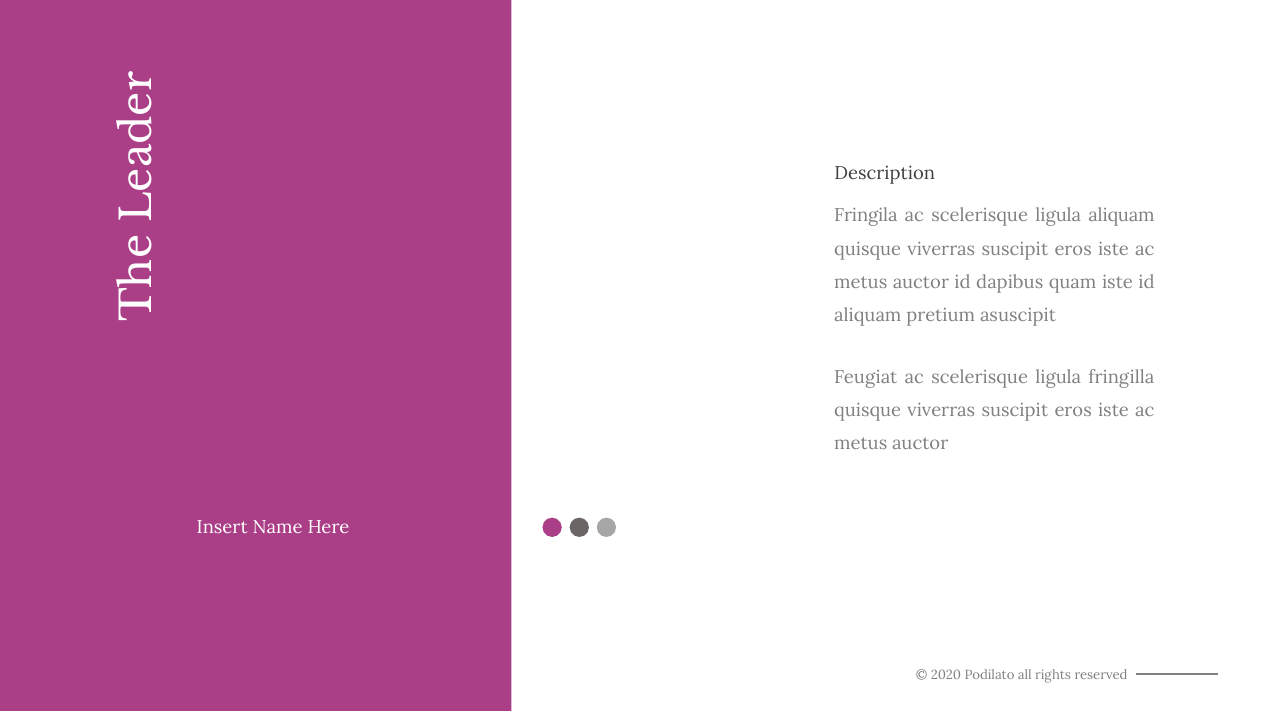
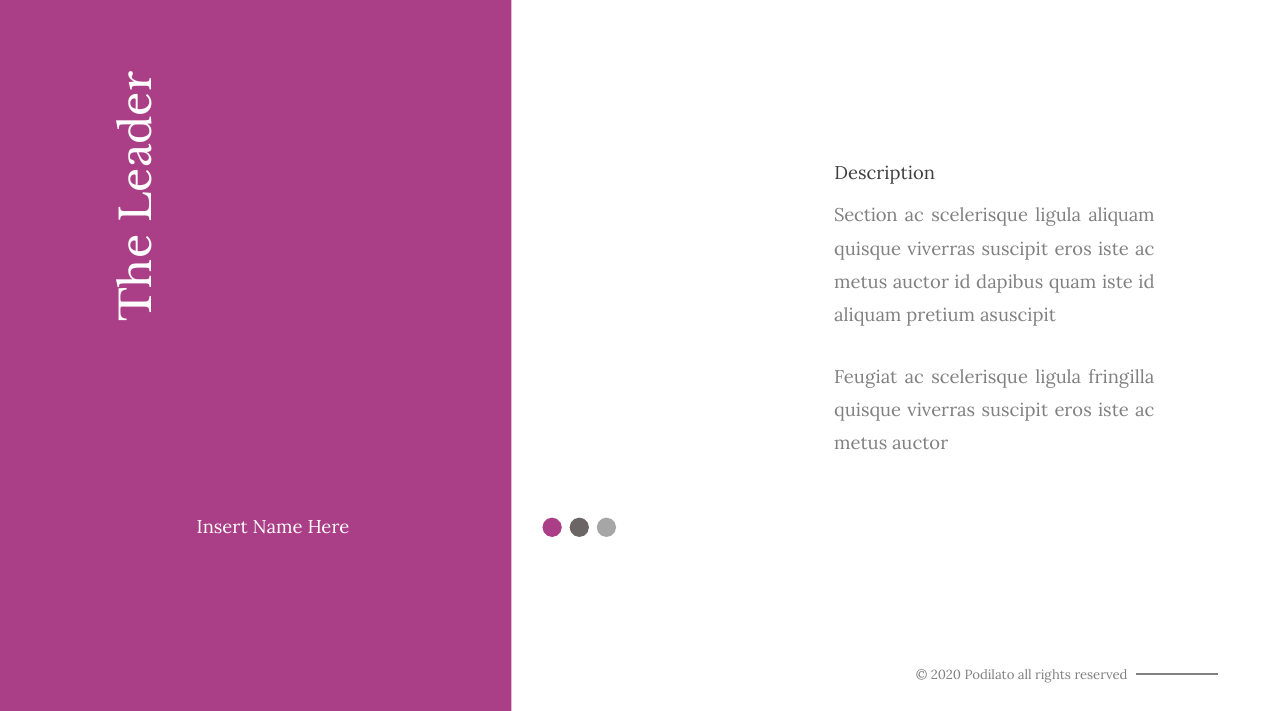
Fringila: Fringila -> Section (866, 216)
